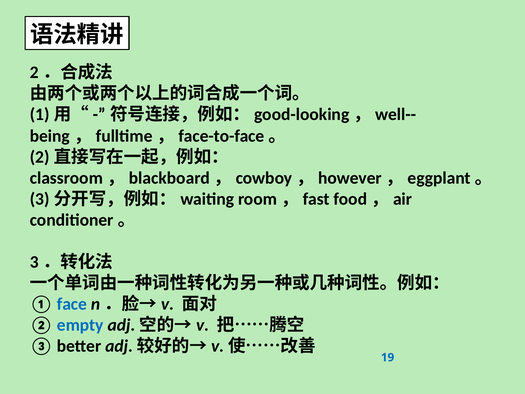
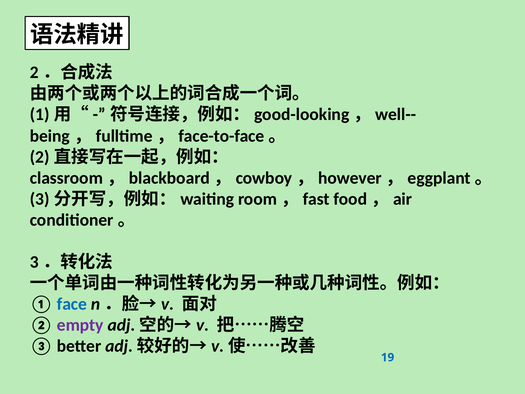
empty colour: blue -> purple (80, 325)
